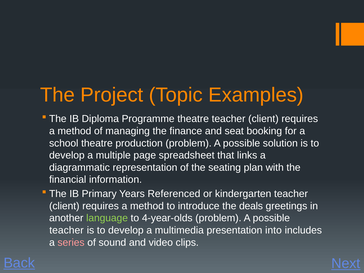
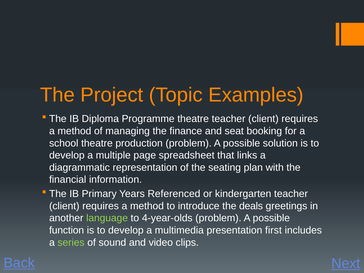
teacher: teacher -> function (67, 230)
into: into -> first (273, 230)
series colour: pink -> light green (71, 242)
